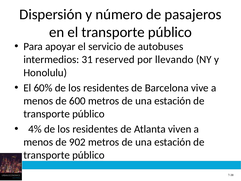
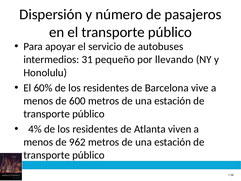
reserved: reserved -> pequeño (115, 60)
902: 902 -> 962 (77, 142)
